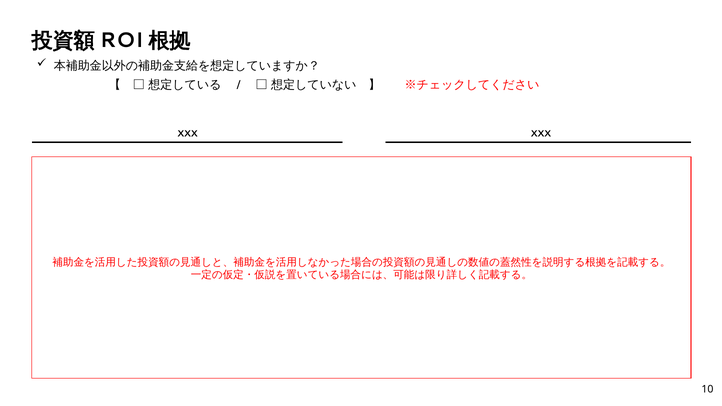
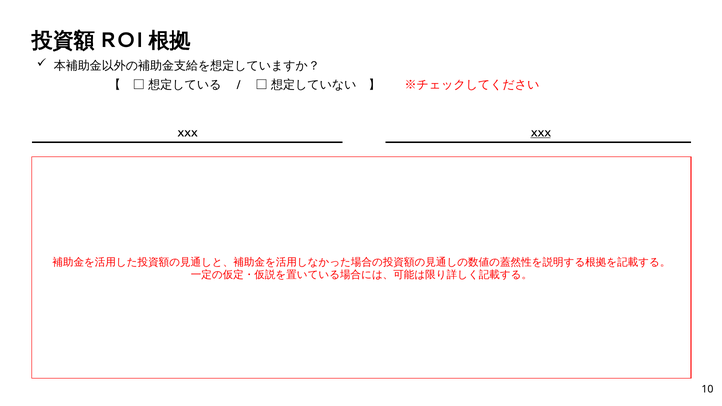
XXX underline: none -> present (541, 134)
